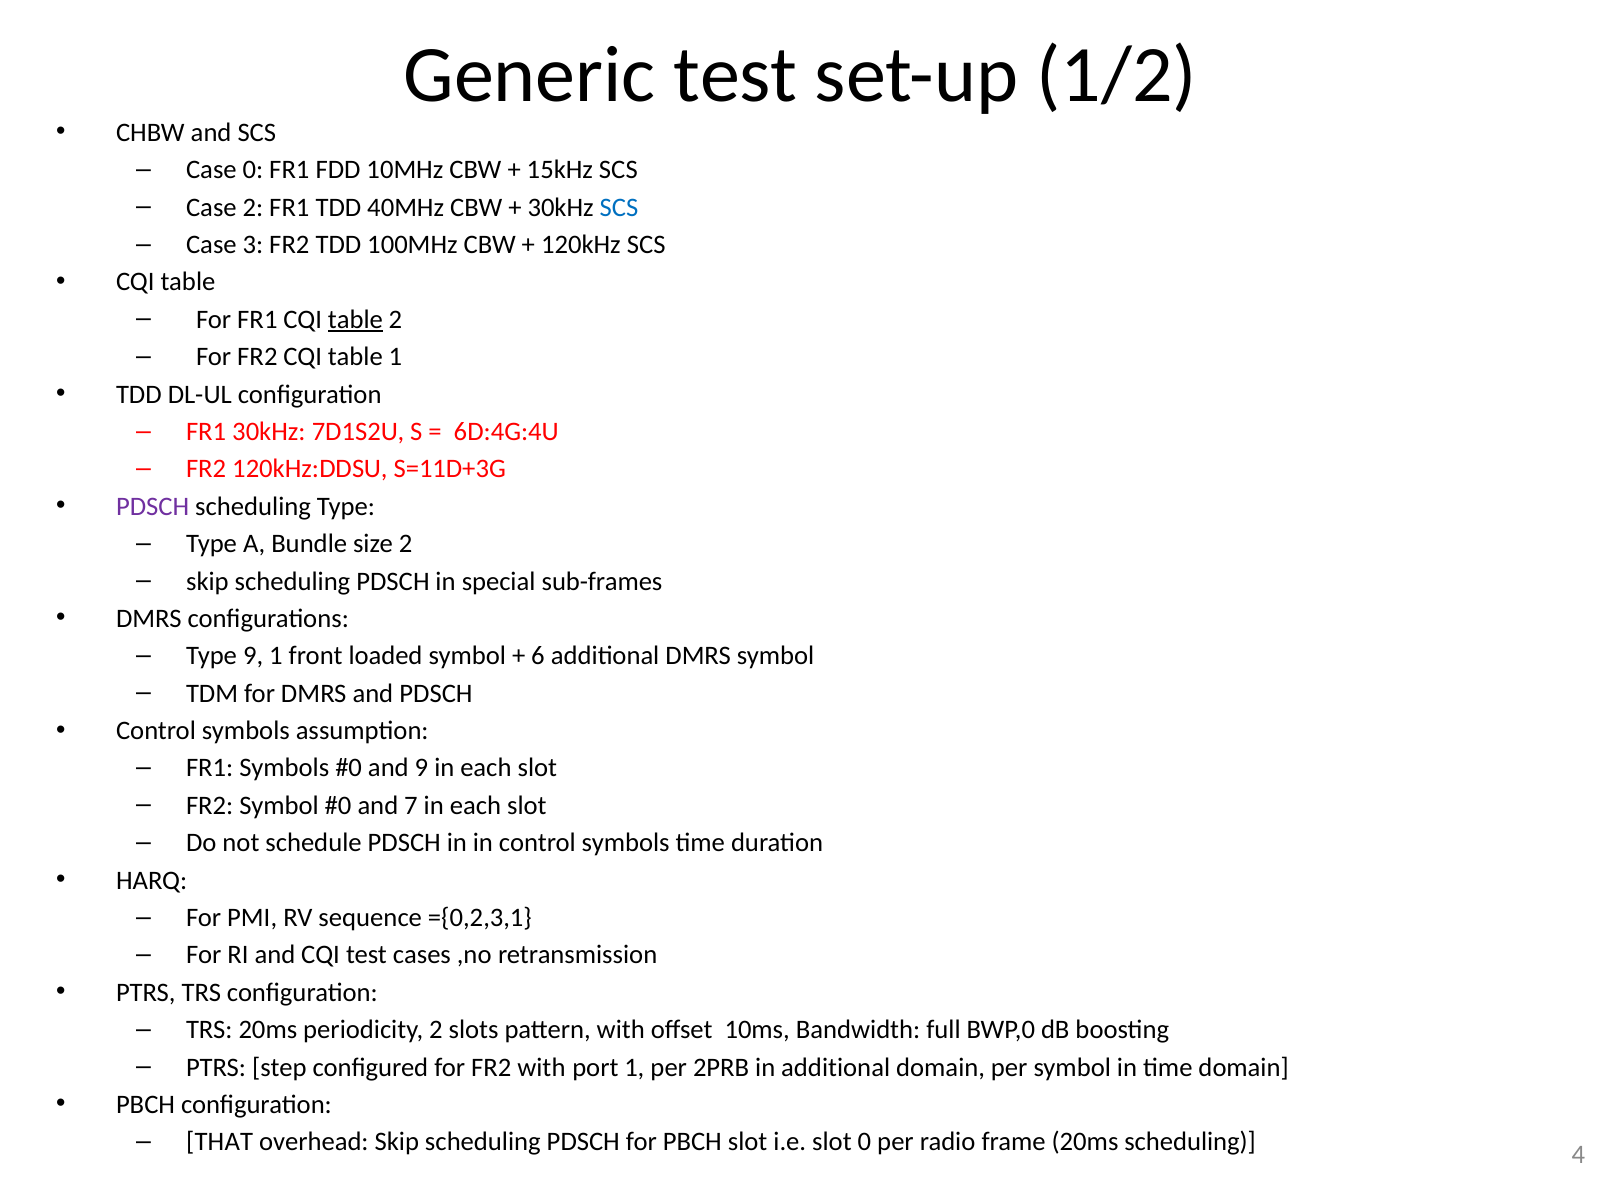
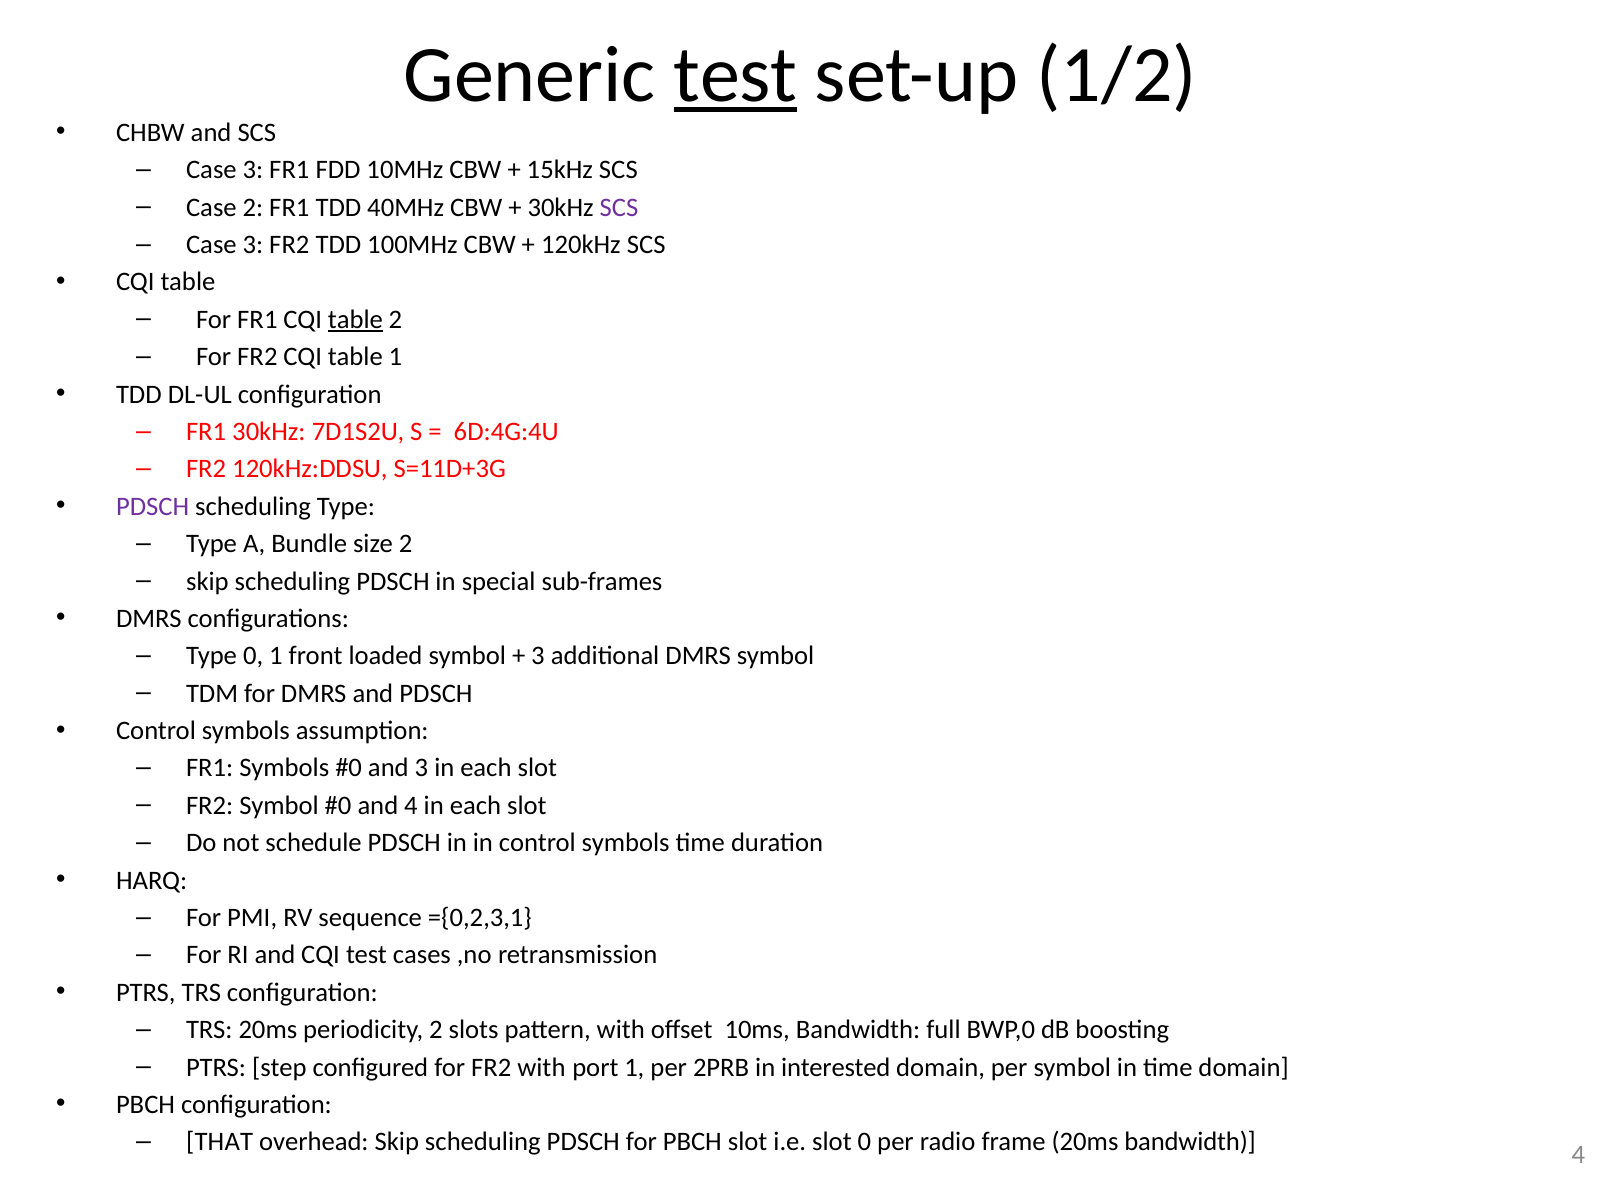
test underline: none -> present (735, 75)
0: 0 -> 3 (253, 170)
SCS colour: blue -> purple (619, 207)
Type 9: 9 -> 0 (253, 656)
6: 6 -> 3 (538, 656)
and 9: 9 -> 3 (421, 768)
and 7: 7 -> 4 (411, 805)
in additional: additional -> interested (836, 1067)
20ms scheduling: scheduling -> bandwidth (1190, 1142)
